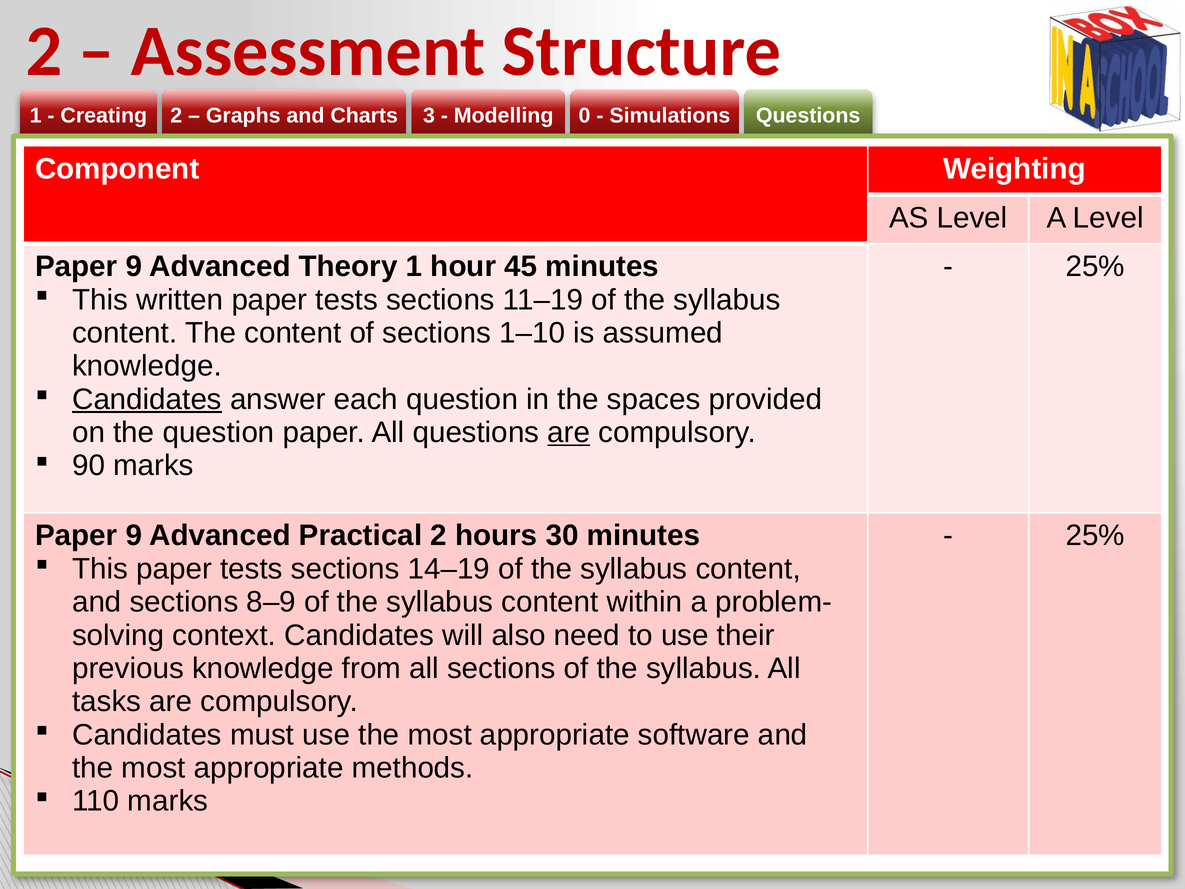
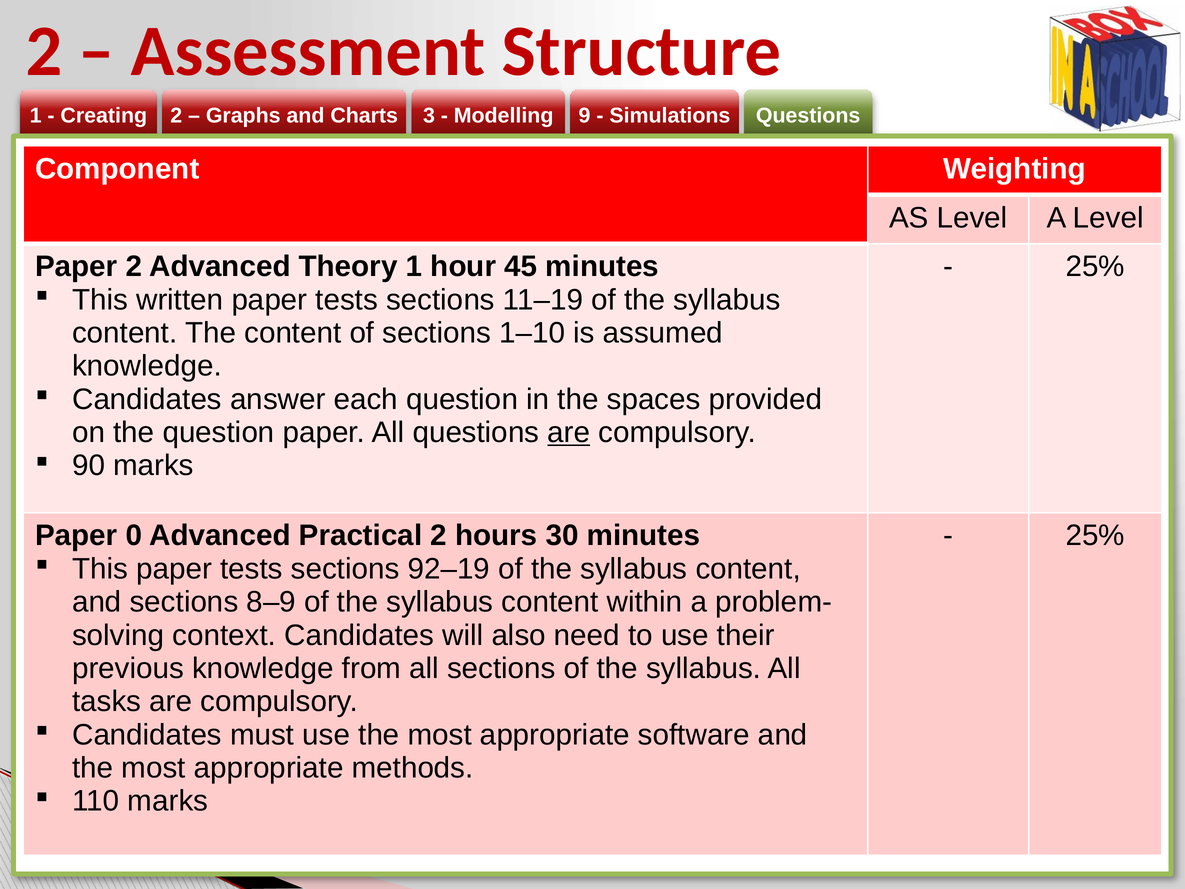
0: 0 -> 9 (585, 115)
9: 9 -> 2 (134, 267)
Candidates underline: present -> none (147, 399)
9: 9 -> 0 (134, 536)
14–19: 14–19 -> 92–19 (449, 569)
